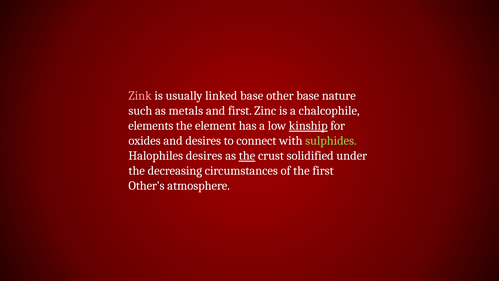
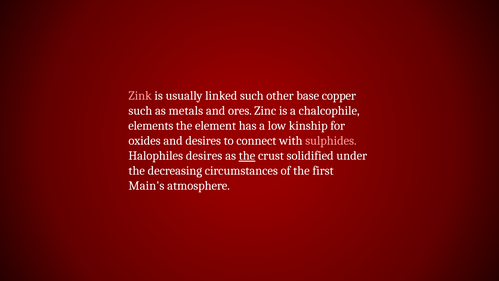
linked base: base -> such (252, 96)
nature: nature -> copper (339, 96)
and first: first -> ores (240, 111)
kinship underline: present -> none (308, 126)
sulphides colour: light green -> pink (331, 141)
Other's: Other's -> Main's (146, 186)
